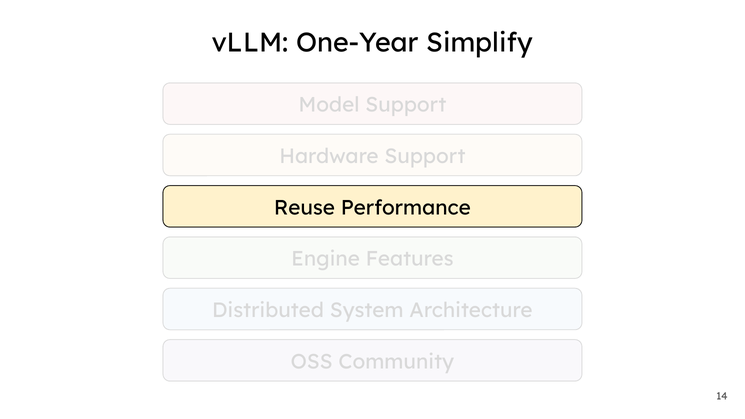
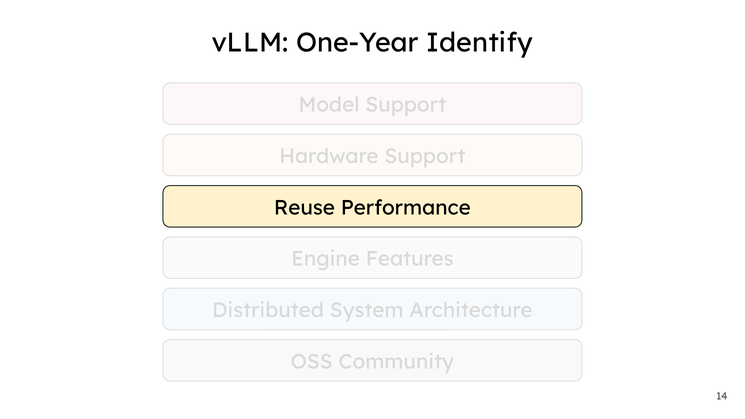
Simplify: Simplify -> Identify (480, 43)
